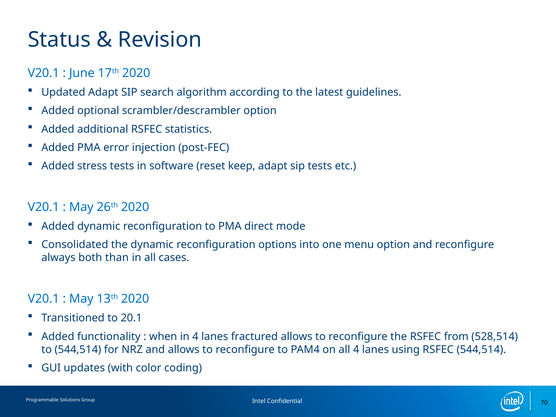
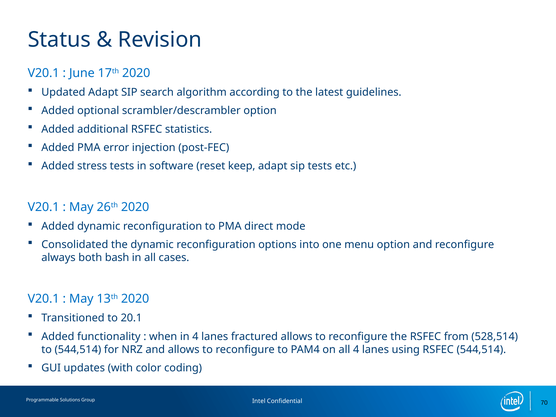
than: than -> bash (117, 258)
